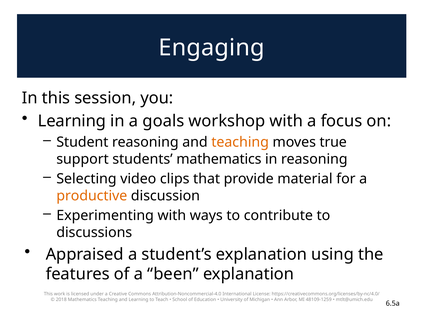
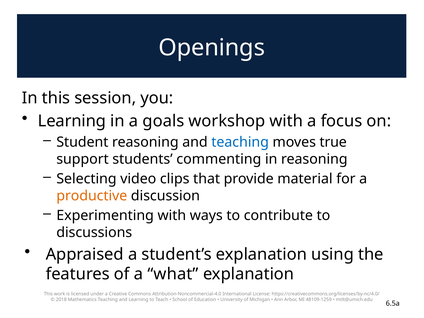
Engaging: Engaging -> Openings (212, 48)
teaching colour: orange -> blue (240, 142)
students mathematics: mathematics -> commenting (219, 159)
been: been -> what (173, 274)
